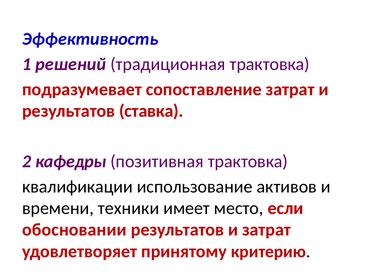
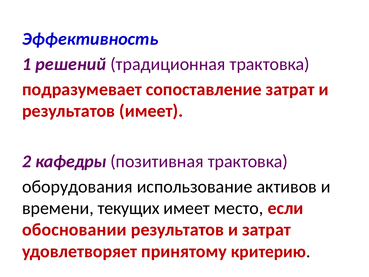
результатов ставка: ставка -> имеет (151, 111)
квалификации: квалификации -> оборудования (77, 187)
техники: техники -> текущих (129, 208)
